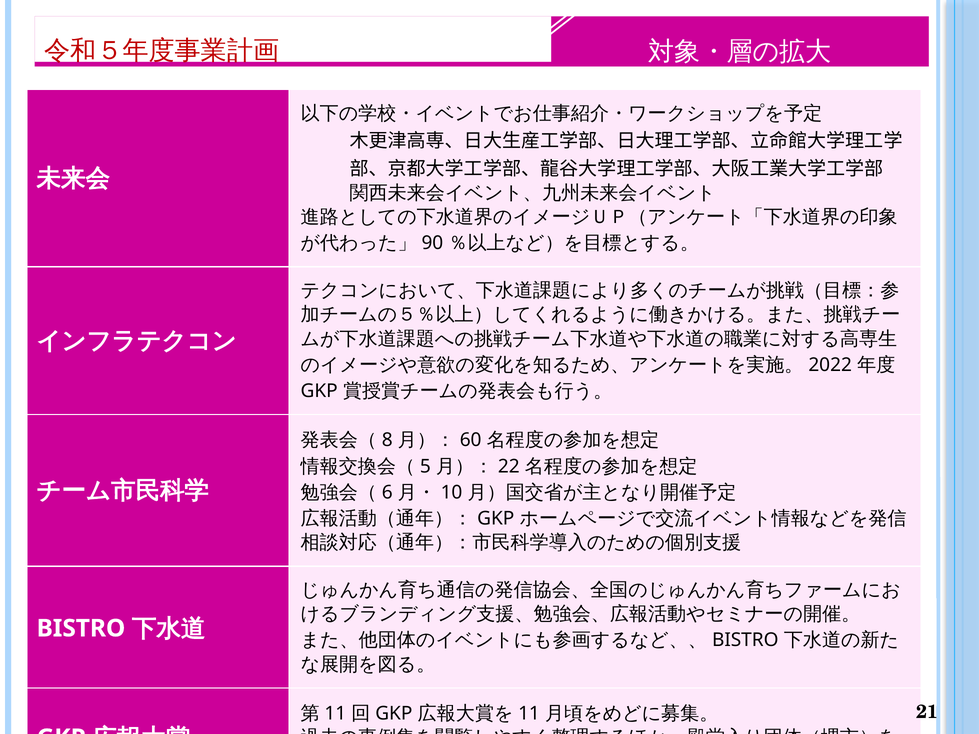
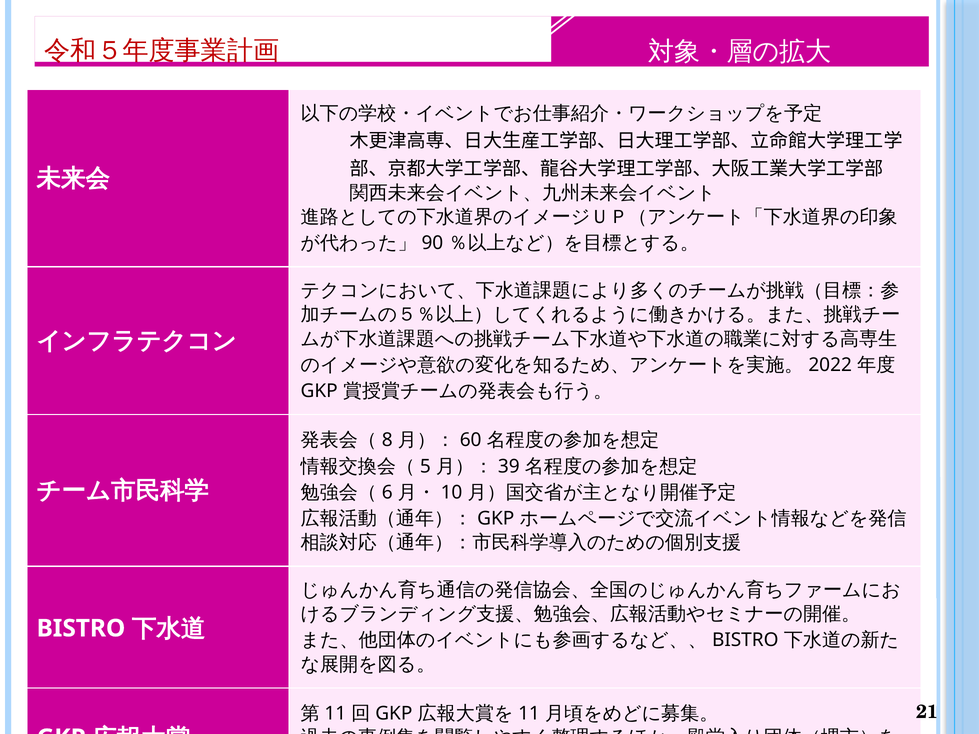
22: 22 -> 39 (509, 466)
